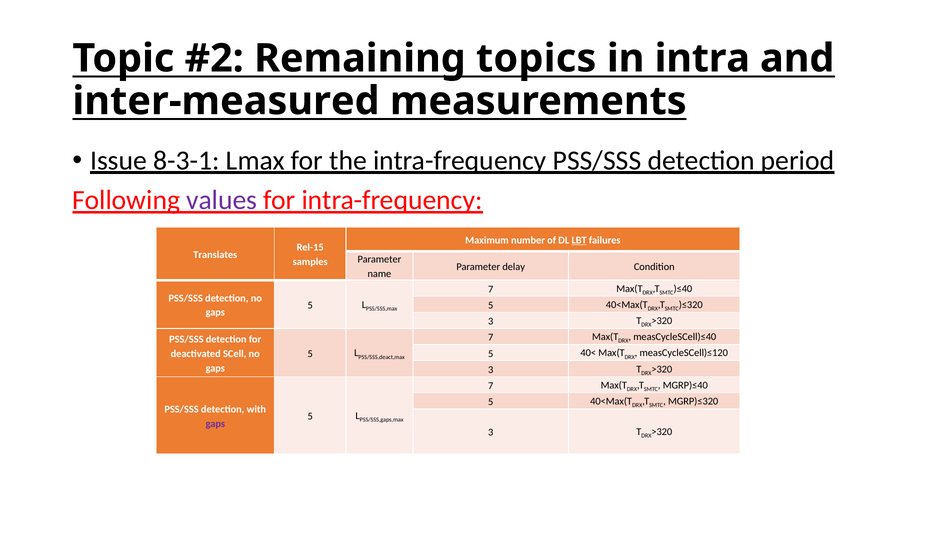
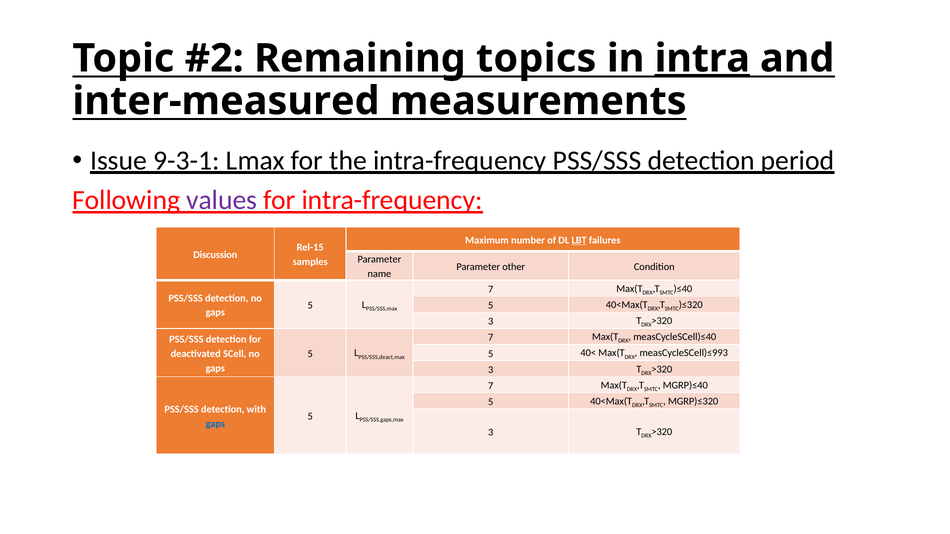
intra underline: none -> present (702, 58)
8-3-1: 8-3-1 -> 9-3-1 (186, 161)
Translates: Translates -> Discussion (215, 255)
delay: delay -> other (514, 267)
measCycleSCell)≤120: measCycleSCell)≤120 -> measCycleSCell)≤993 (684, 353)
gaps colour: purple -> blue (215, 424)
